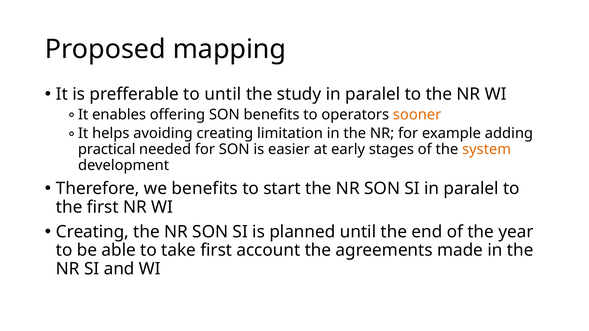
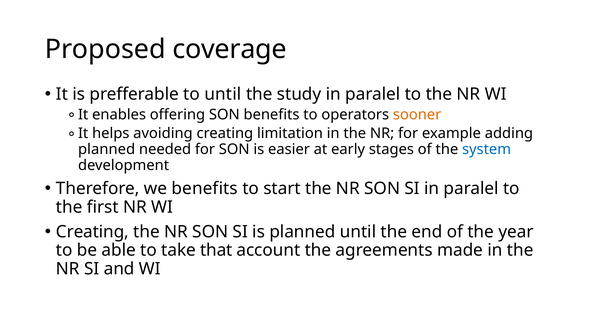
mapping: mapping -> coverage (230, 49)
practical: practical -> planned (107, 149)
system colour: orange -> blue (487, 149)
take first: first -> that (216, 251)
